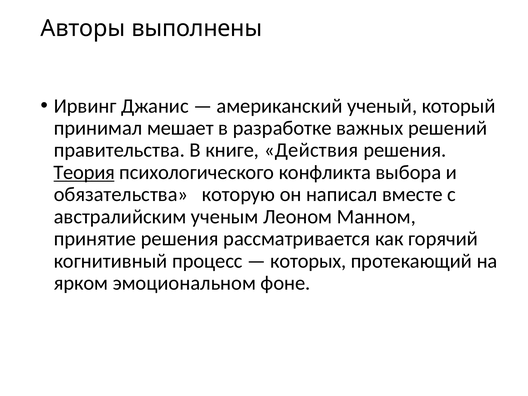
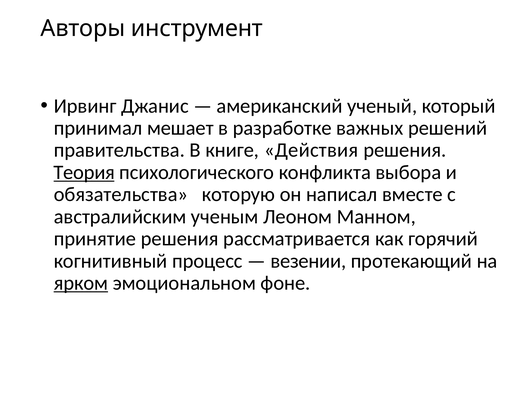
выполнены: выполнены -> инструмент (197, 28)
которых: которых -> везении (308, 261)
ярком underline: none -> present (81, 283)
